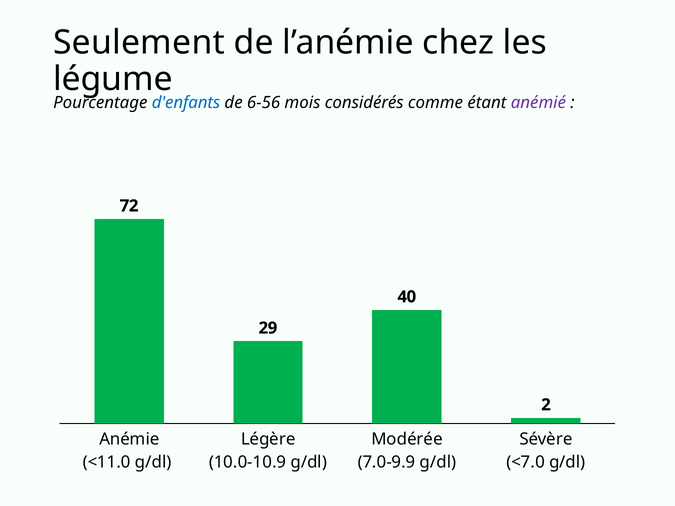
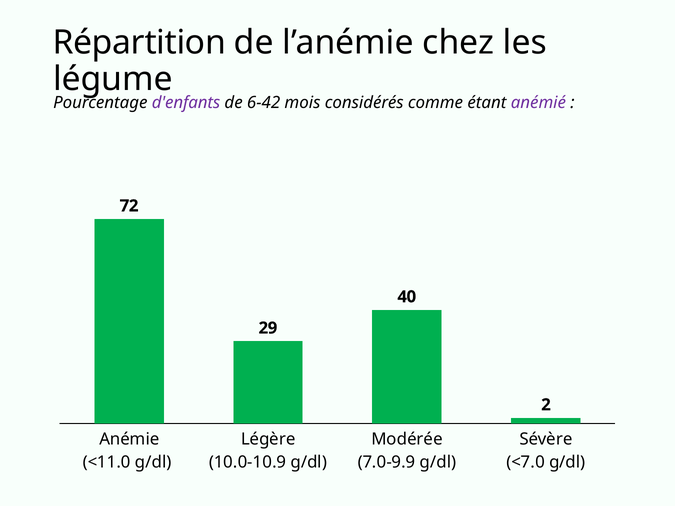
Seulement: Seulement -> Répartition (139, 42)
d'enfants colour: blue -> purple (186, 103)
6-56: 6-56 -> 6-42 (264, 103)
